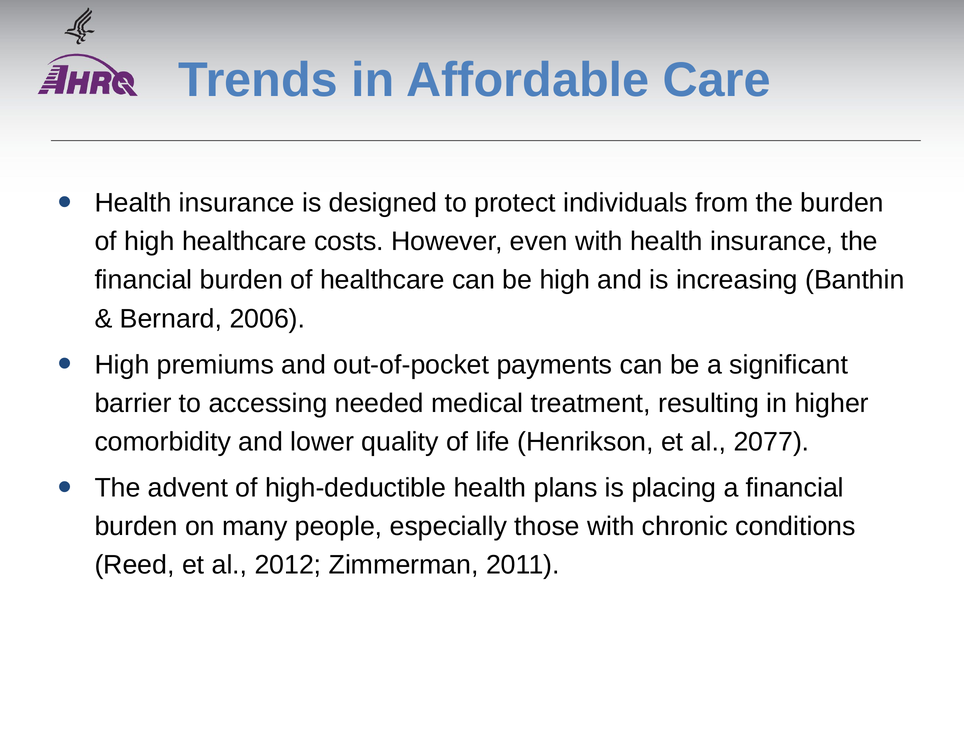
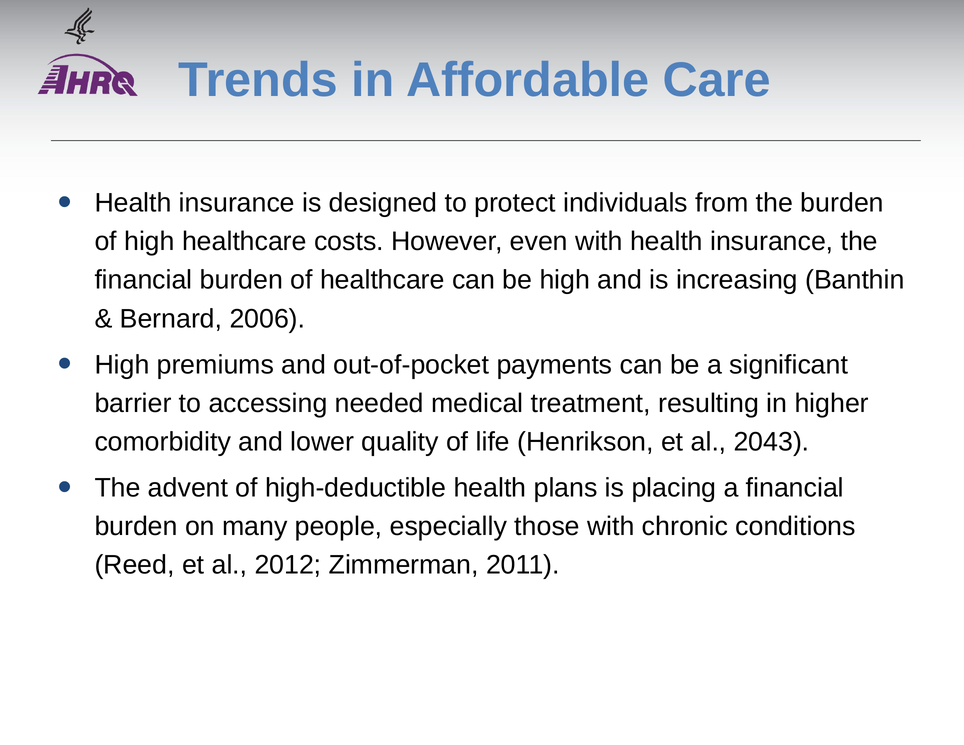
2077: 2077 -> 2043 (772, 442)
